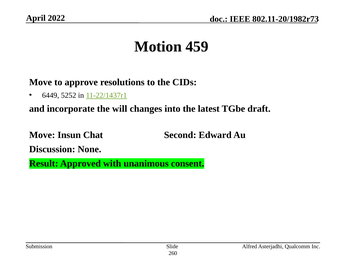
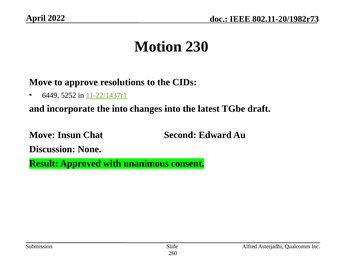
459: 459 -> 230 (197, 47)
the will: will -> into (120, 109)
